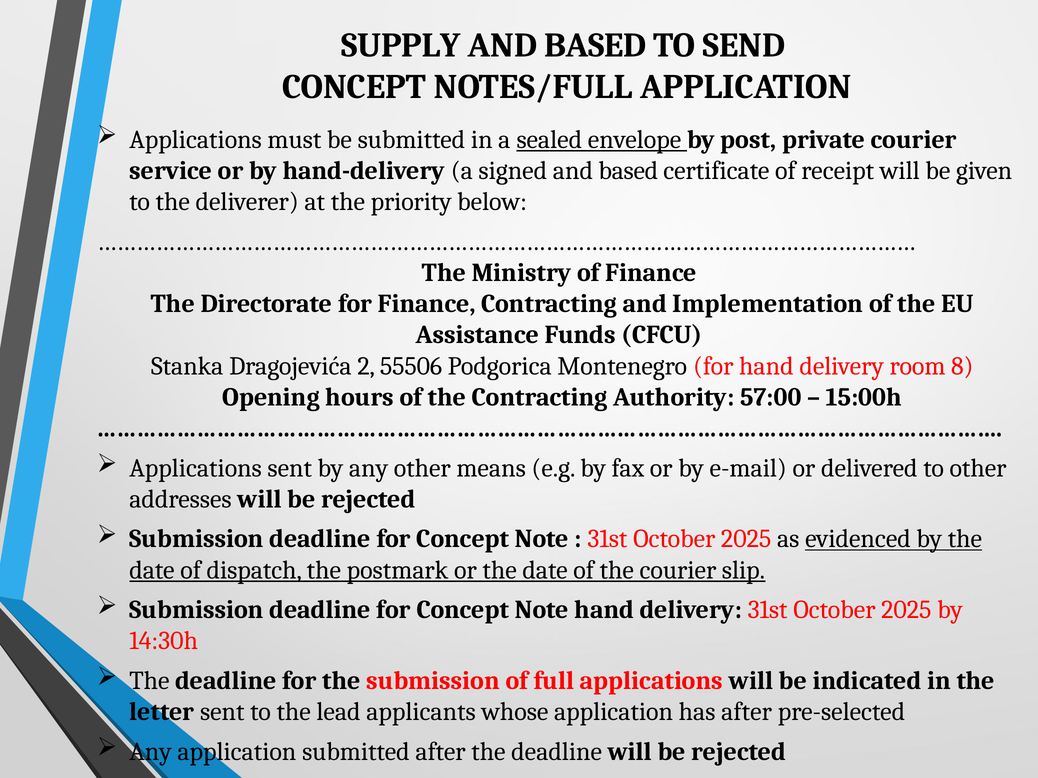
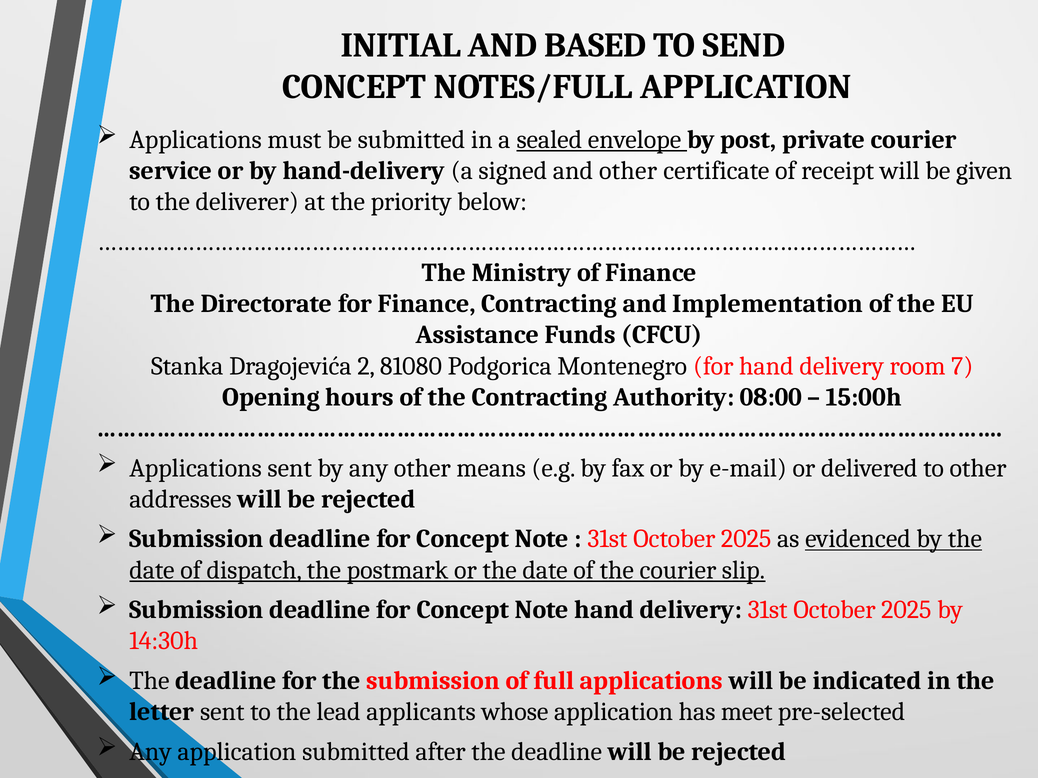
SUPPLY: SUPPLY -> INITIAL (401, 45)
signed and based: based -> other (628, 171)
55506: 55506 -> 81080 (411, 366)
8: 8 -> 7 (962, 366)
57:00: 57:00 -> 08:00 (771, 397)
has after: after -> meet (747, 712)
